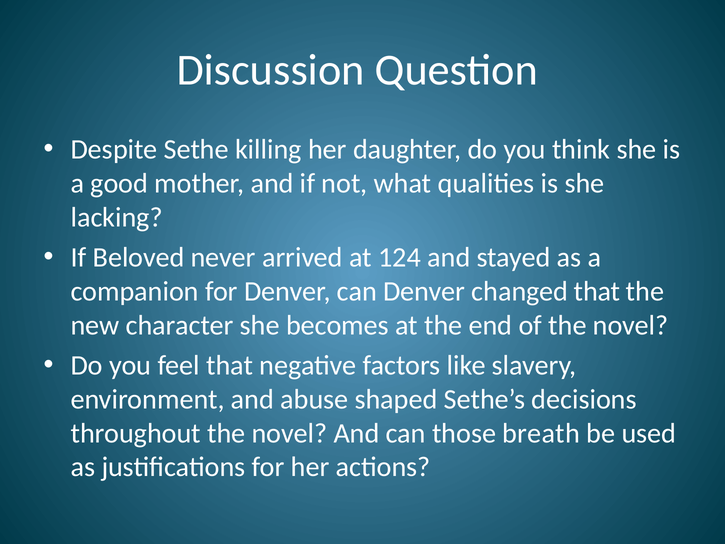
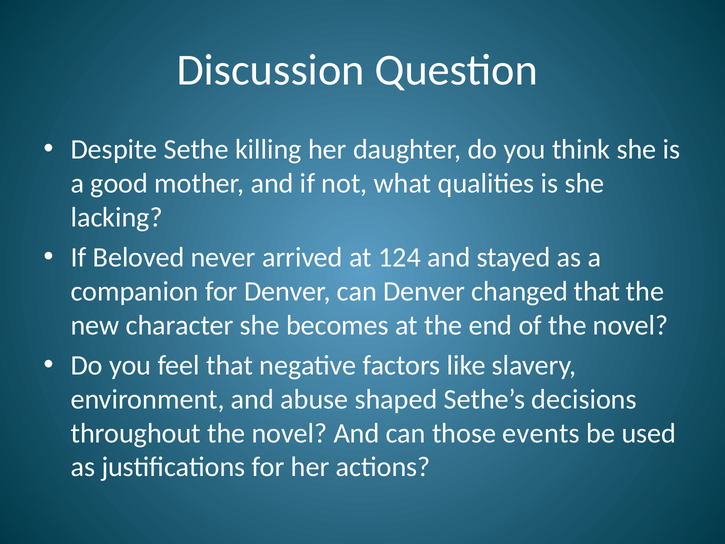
breath: breath -> events (541, 433)
